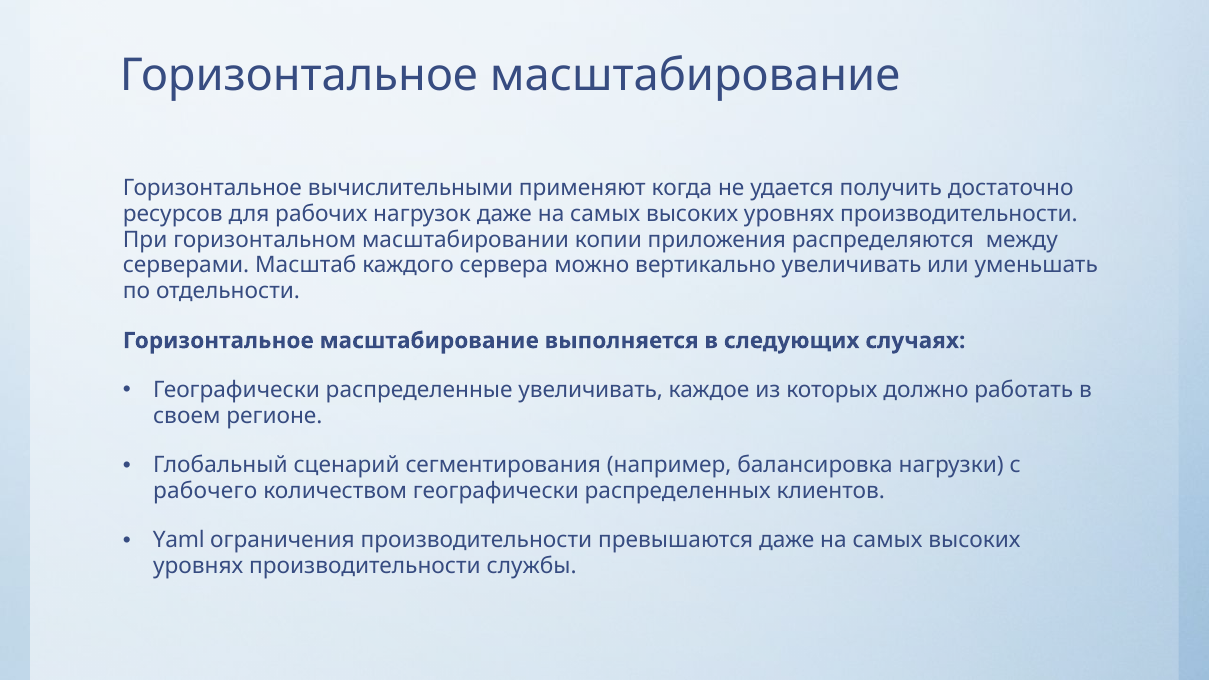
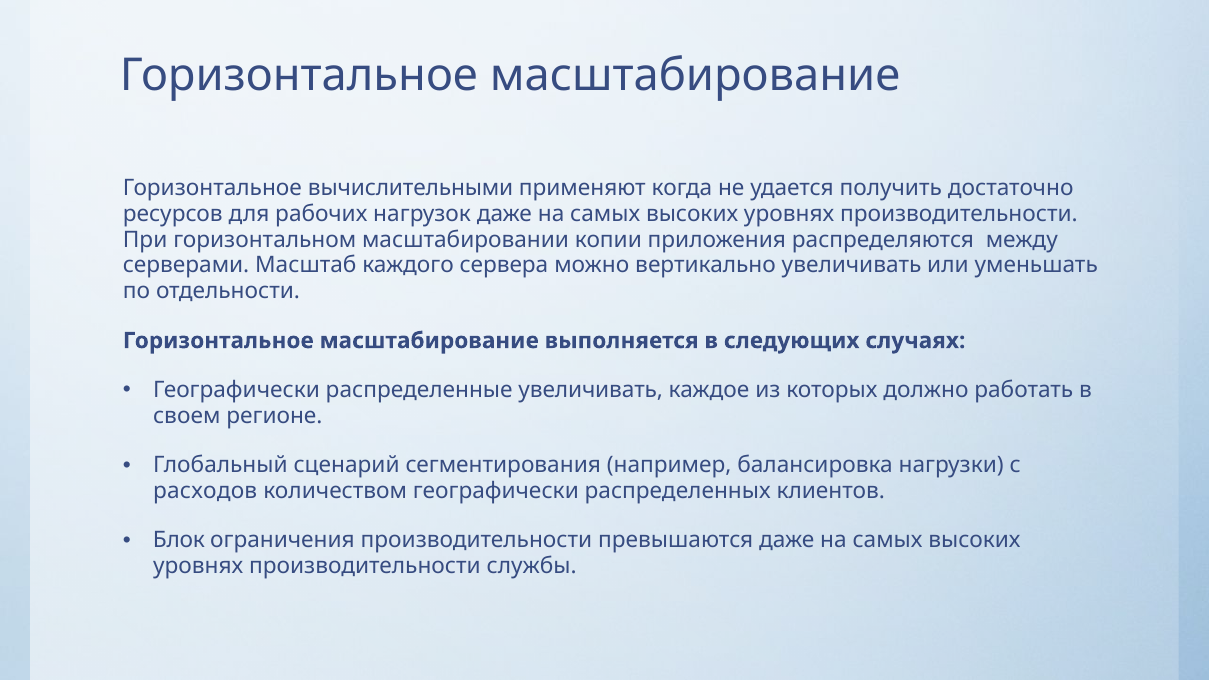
рабочего: рабочего -> расходов (205, 491)
Yaml: Yaml -> Блок (179, 541)
